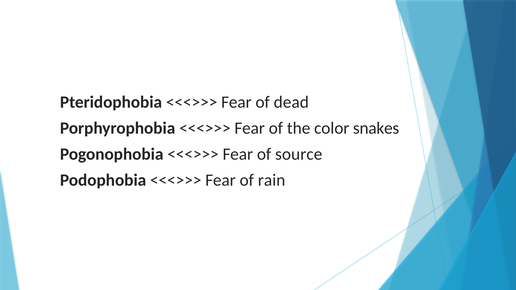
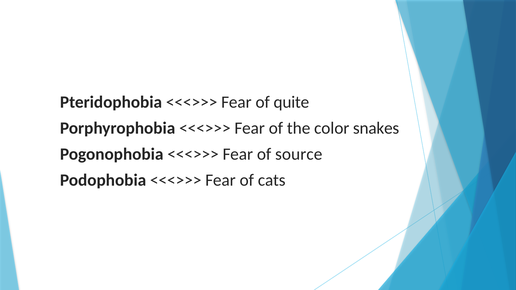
dead: dead -> quite (291, 102)
rain: rain -> cats (272, 180)
